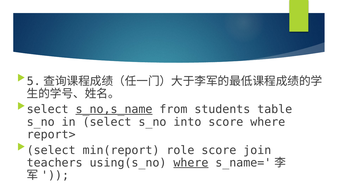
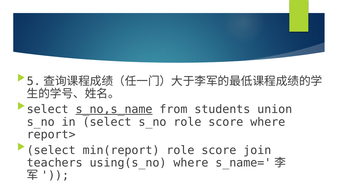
table: table -> union (275, 109)
s_no into: into -> role (187, 122)
where underline: present -> none (191, 163)
